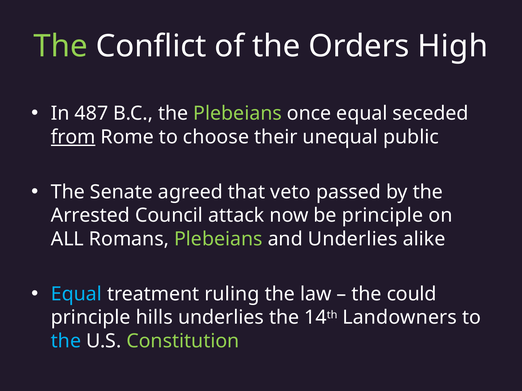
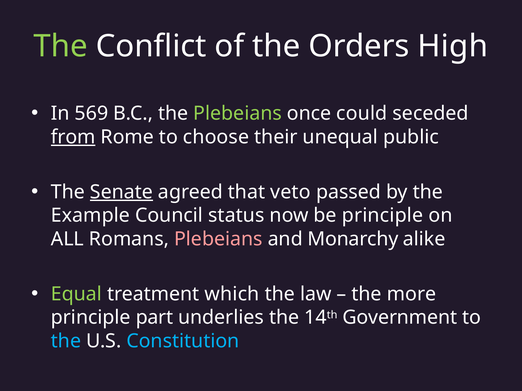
487: 487 -> 569 (91, 114)
once equal: equal -> could (362, 114)
Senate underline: none -> present (121, 192)
Arrested: Arrested -> Example (90, 216)
attack: attack -> status (236, 216)
Plebeians colour: light green -> pink (218, 239)
and Underlies: Underlies -> Monarchy (353, 239)
Equal colour: light blue -> light green (76, 294)
ruling: ruling -> which (232, 294)
could: could -> more (412, 294)
hills: hills -> part (154, 318)
Landowners: Landowners -> Government (400, 318)
Constitution colour: light green -> light blue (183, 341)
